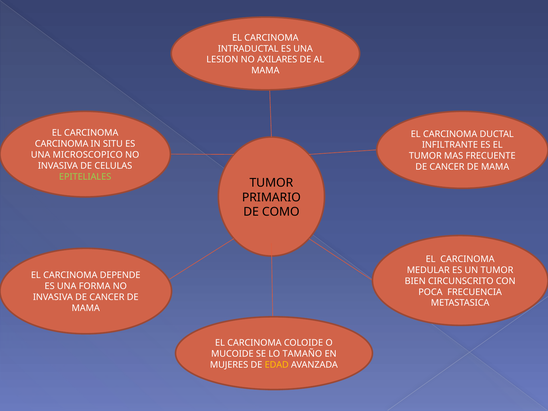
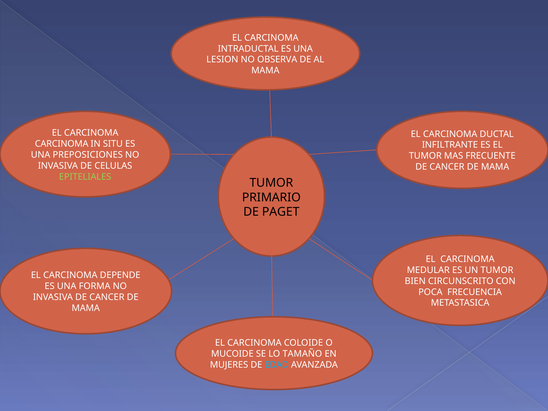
AXILARES: AXILARES -> OBSERVA (277, 60)
MICROSCOPICO: MICROSCOPICO -> PREPOSICIONES (88, 155)
COMO: COMO -> PAGET (281, 212)
EDAD colour: yellow -> light blue (277, 365)
